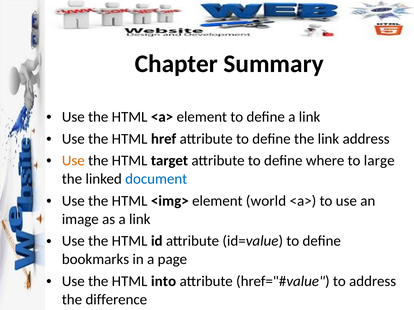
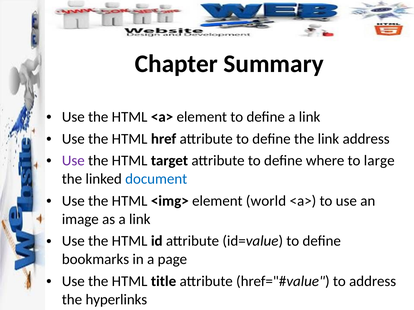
Use colour: orange -> purple (73, 161)
into: into -> title (164, 282)
difference: difference -> hyperlinks (116, 300)
